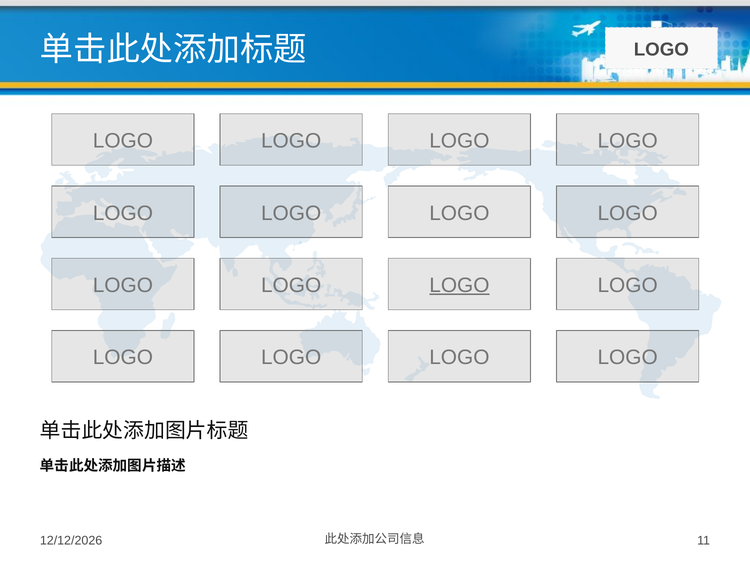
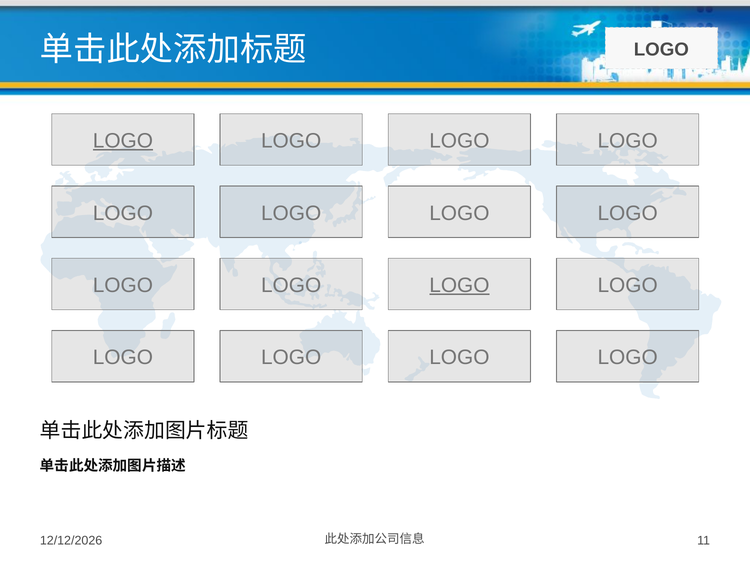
LOGO underline: none -> present (123, 141)
